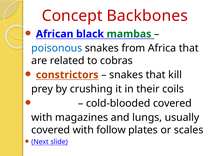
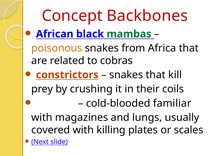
poisonous colour: blue -> orange (57, 48)
cold-blooded covered: covered -> familiar (172, 104)
follow: follow -> killing (111, 131)
